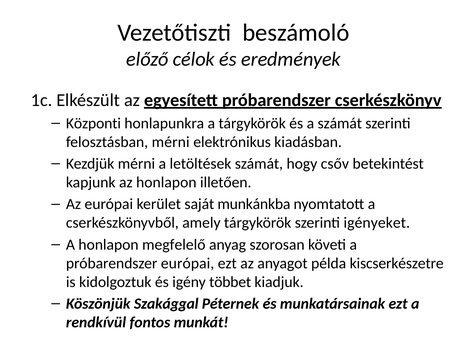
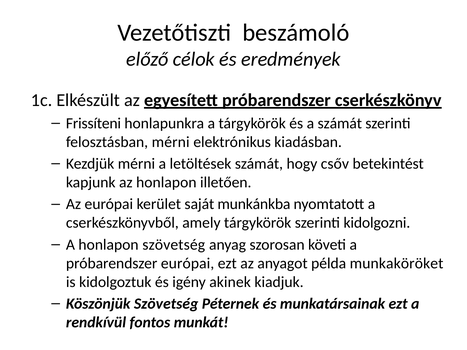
Központi: Központi -> Frissíteni (93, 123)
igényeket: igényeket -> kidolgozni (377, 223)
honlapon megfelelő: megfelelő -> szövetség (174, 245)
kiscserkészetre: kiscserkészetre -> munkaköröket (397, 263)
többet: többet -> akinek (230, 282)
Köszönjük Szakággal: Szakággal -> Szövetség (166, 304)
